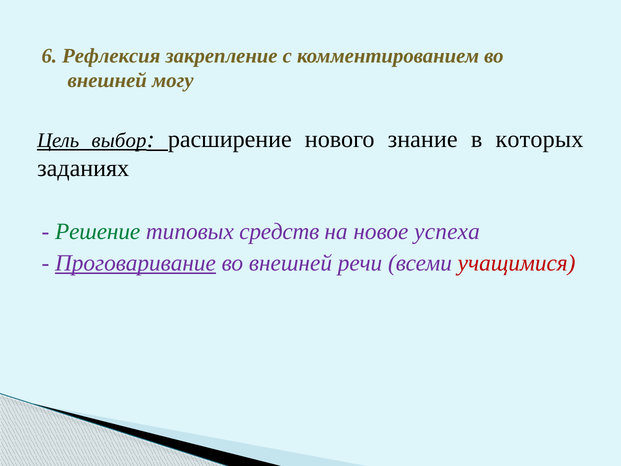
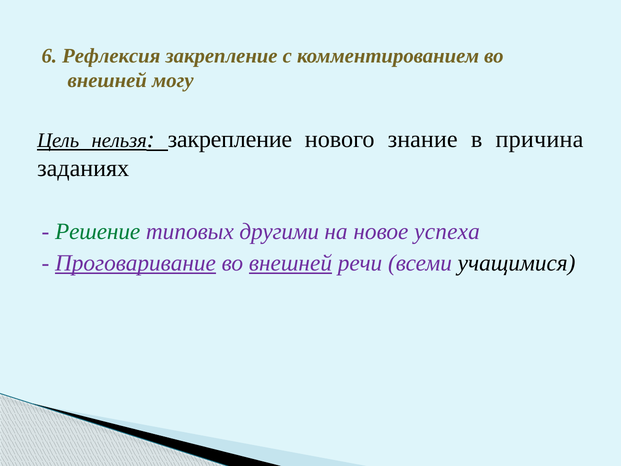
выбор: выбор -> нельзя (119, 141)
расширение: расширение -> закрепление (230, 139)
которых: которых -> причина (539, 139)
средств: средств -> другими (279, 232)
внешней underline: none -> present (290, 263)
учащимися colour: red -> black (517, 263)
